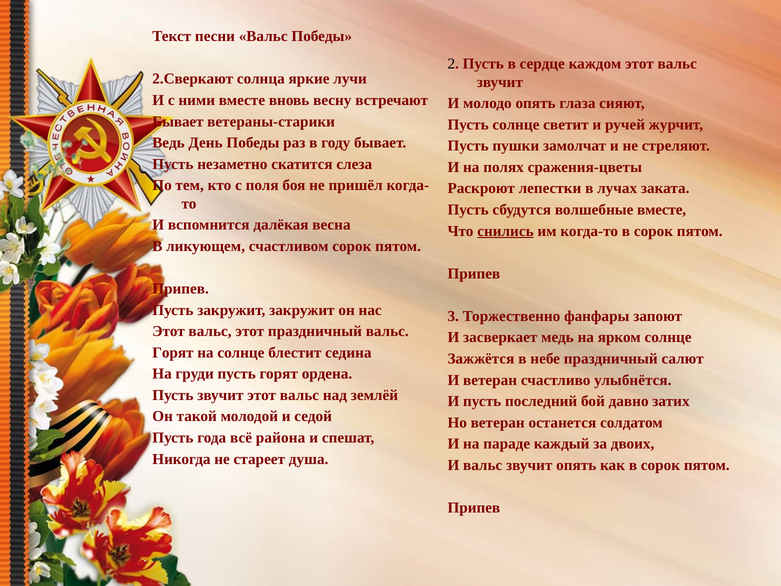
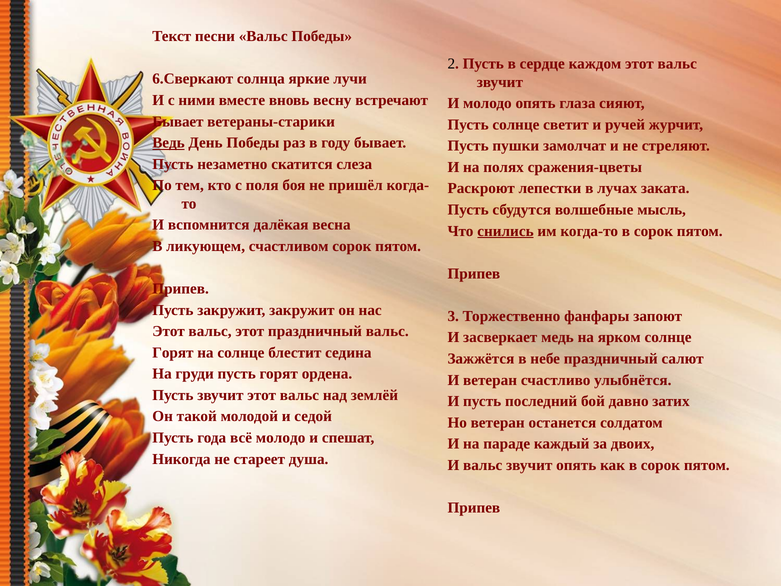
2.Сверкают: 2.Сверкают -> 6.Сверкают (193, 79)
Ведь underline: none -> present (168, 143)
волшебные вместе: вместе -> мысль (662, 210)
всё района: района -> молодо (281, 438)
